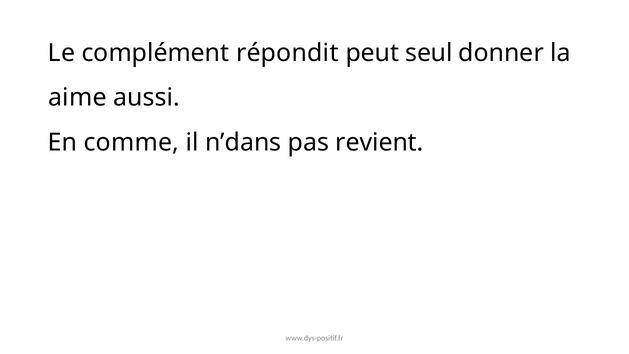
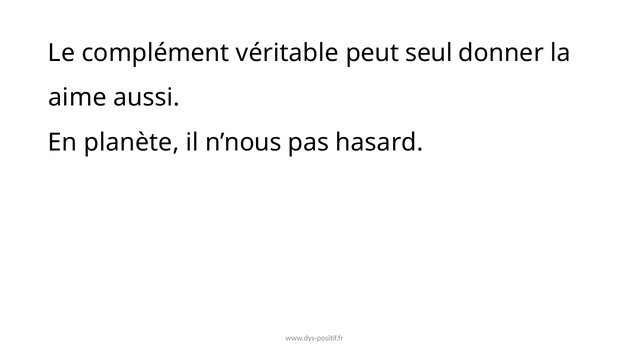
répondit: répondit -> véritable (287, 53)
comme: comme -> planète (131, 142)
n’dans: n’dans -> n’nous (243, 142)
revient: revient -> hasard (379, 142)
